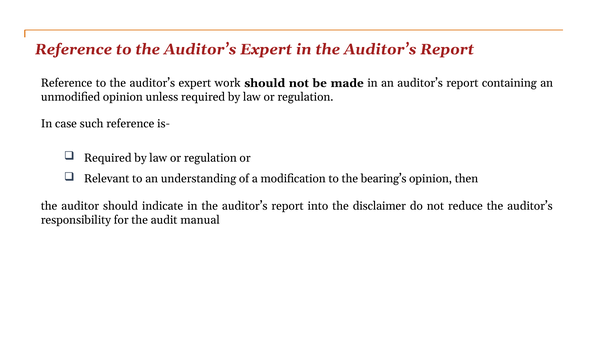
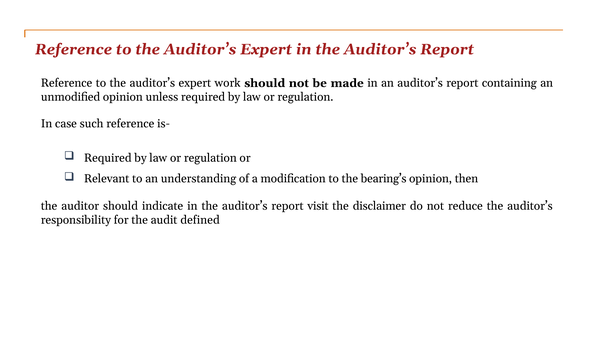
into: into -> visit (318, 206)
manual: manual -> defined (200, 220)
